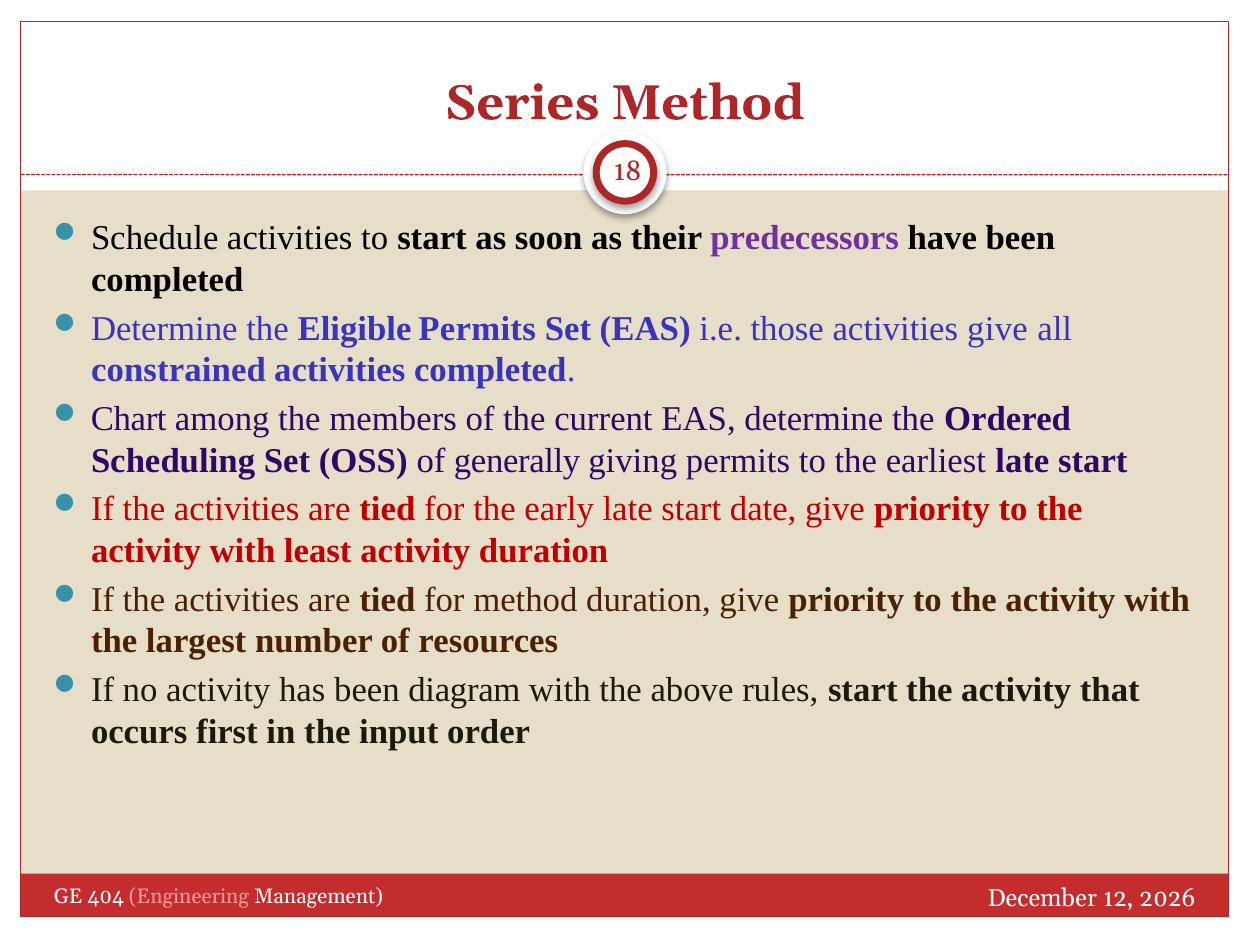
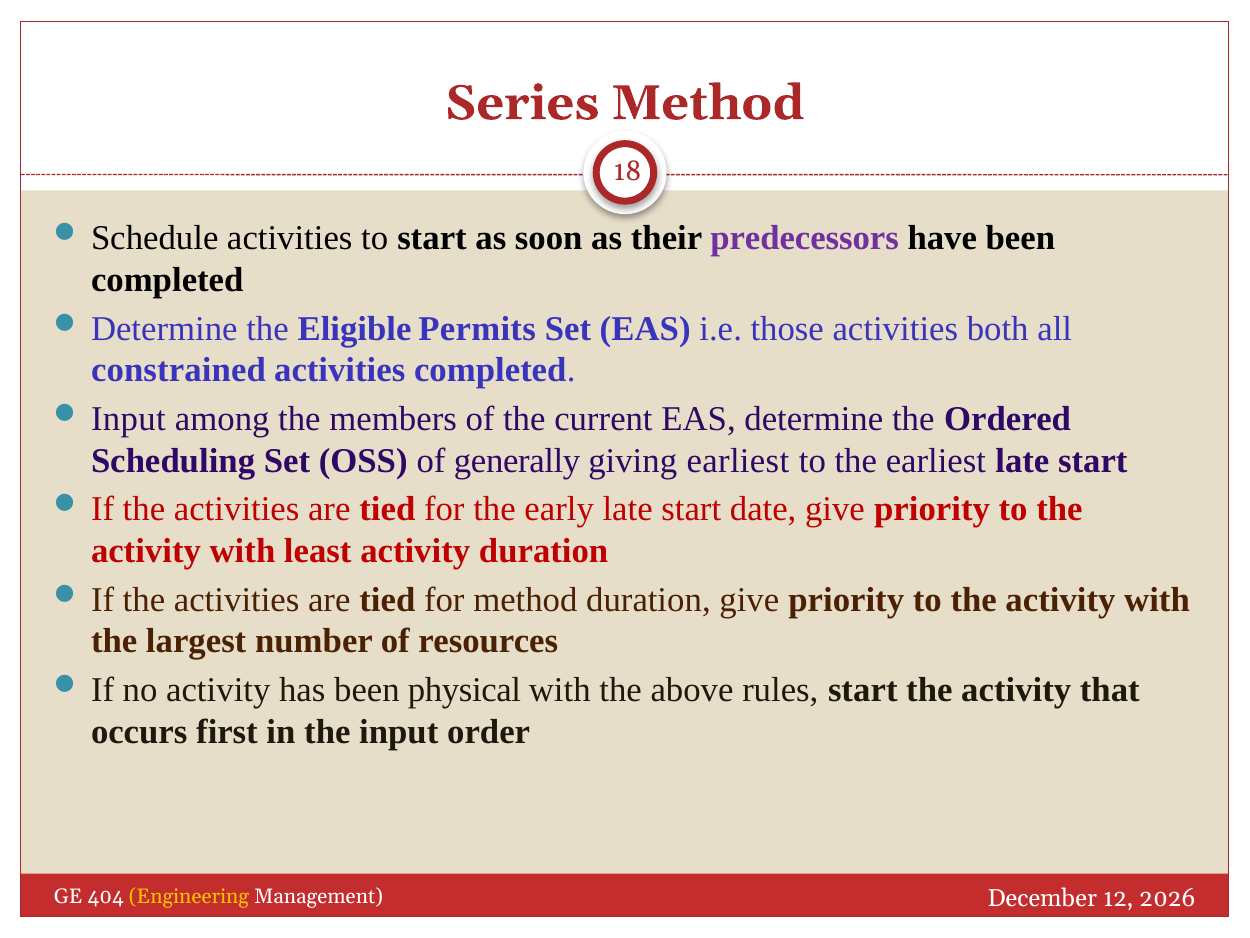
activities give: give -> both (998, 328)
Chart: Chart -> Input (128, 419)
giving permits: permits -> earliest (738, 460)
diagram: diagram -> physical (464, 690)
Engineering colour: pink -> yellow (189, 896)
